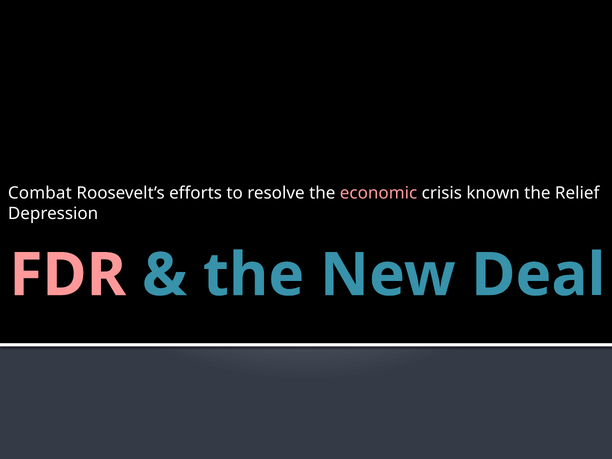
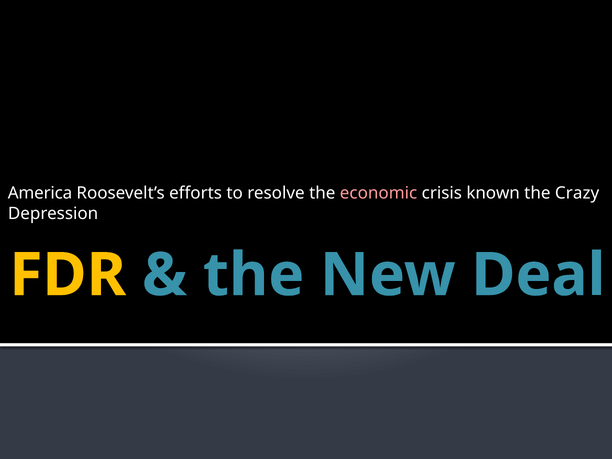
Combat: Combat -> America (40, 193)
Relief: Relief -> Crazy (577, 193)
FDR colour: pink -> yellow (68, 275)
